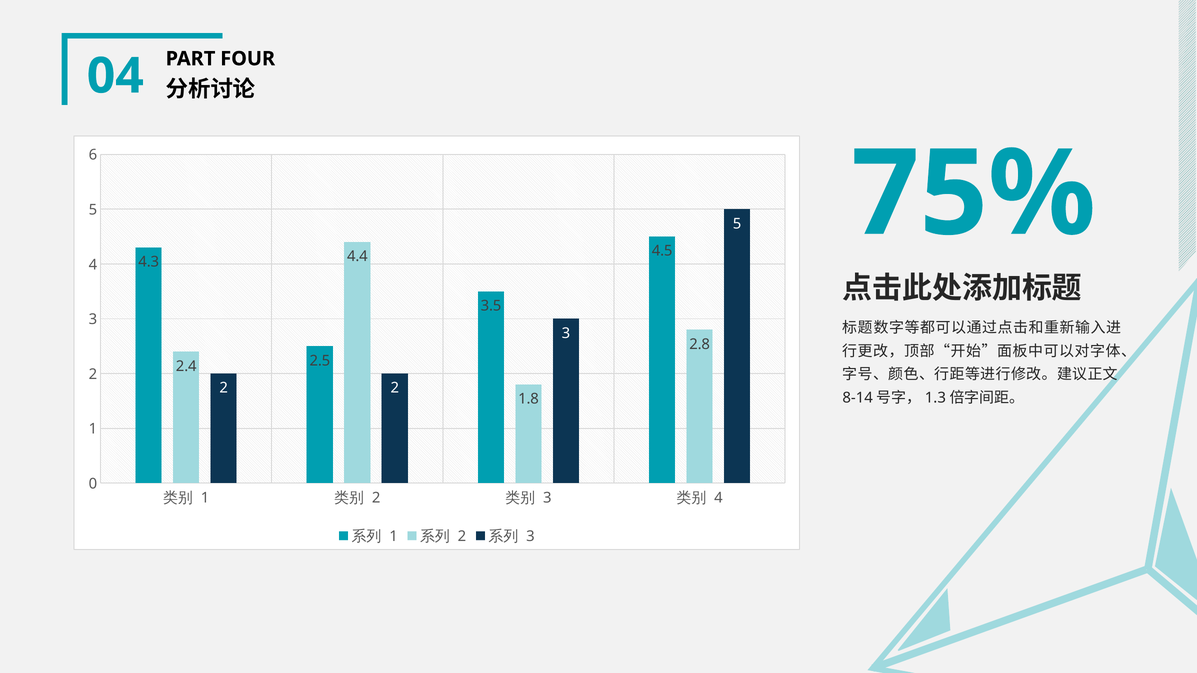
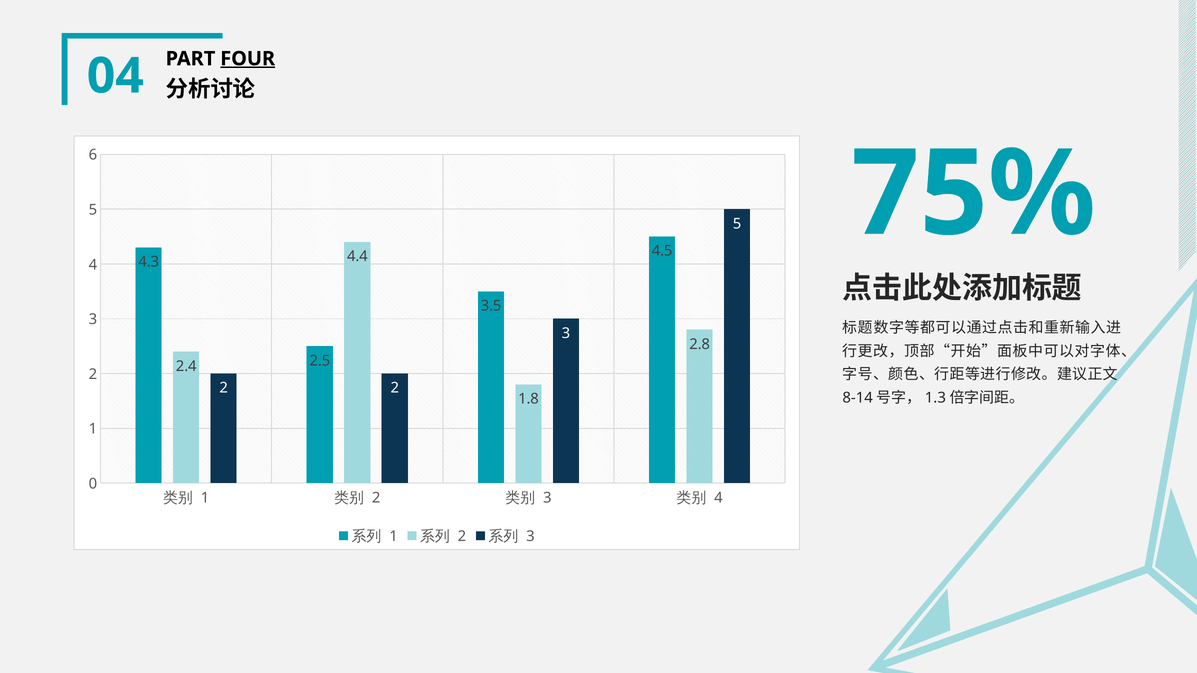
FOUR underline: none -> present (248, 59)
